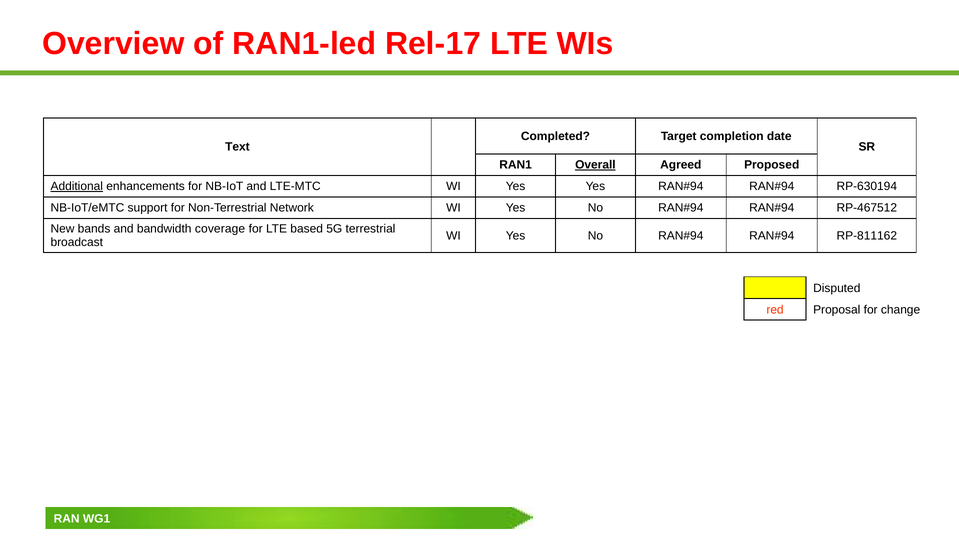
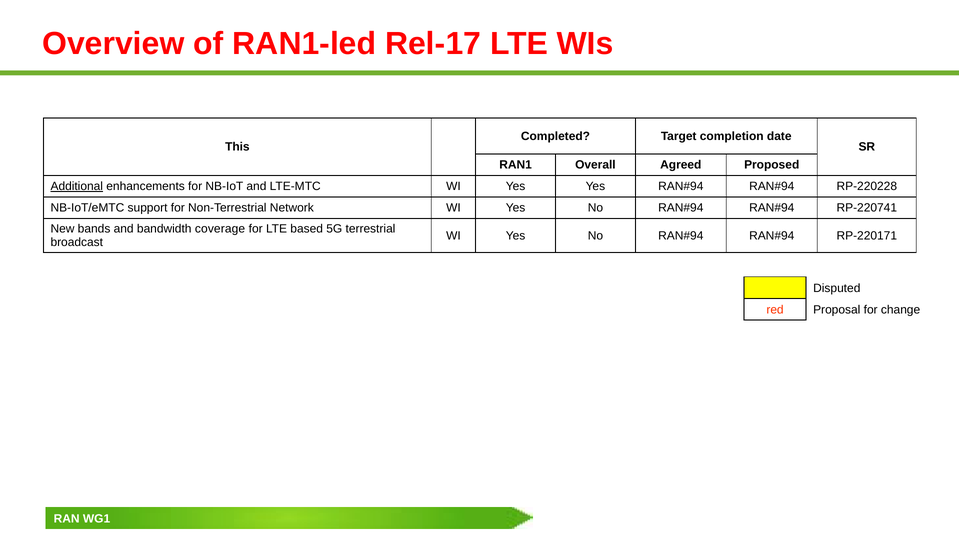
Text: Text -> This (237, 147)
Overall underline: present -> none (595, 165)
RP-630194: RP-630194 -> RP-220228 (867, 187)
RP-467512: RP-467512 -> RP-220741 (867, 208)
RP-811162: RP-811162 -> RP-220171 (867, 236)
